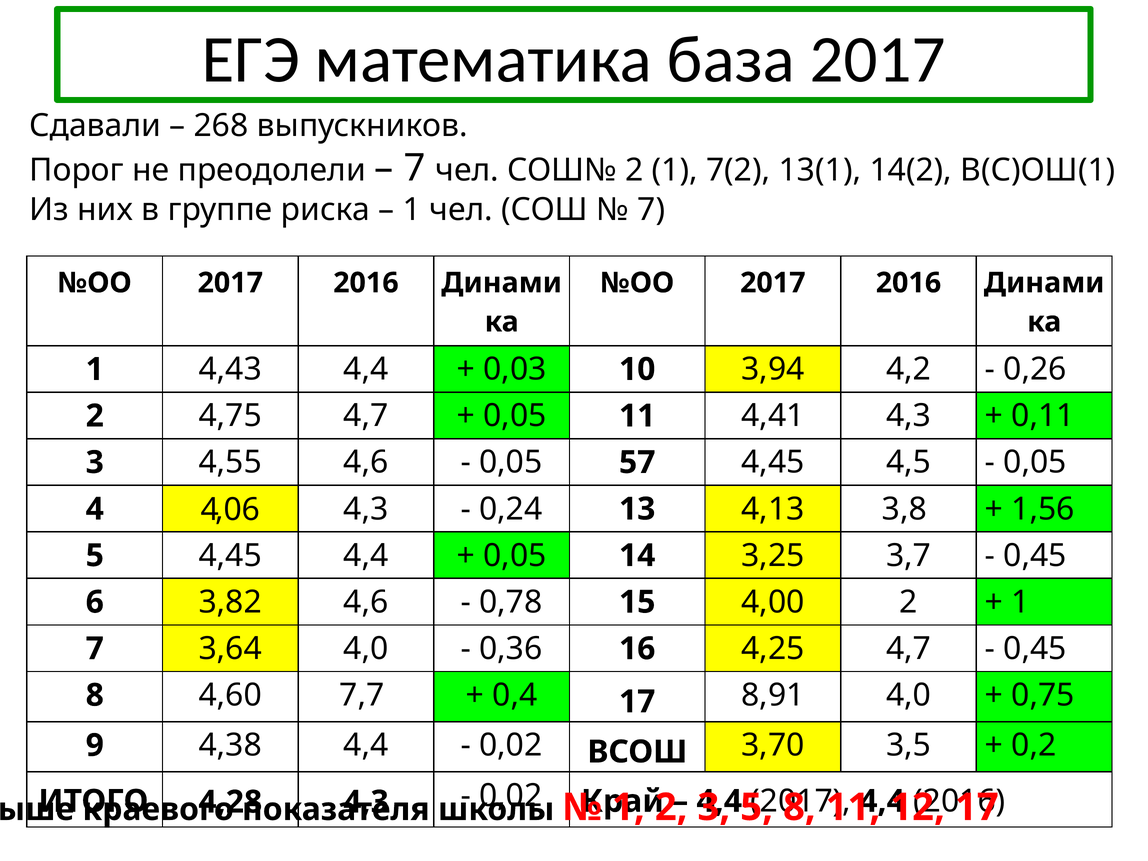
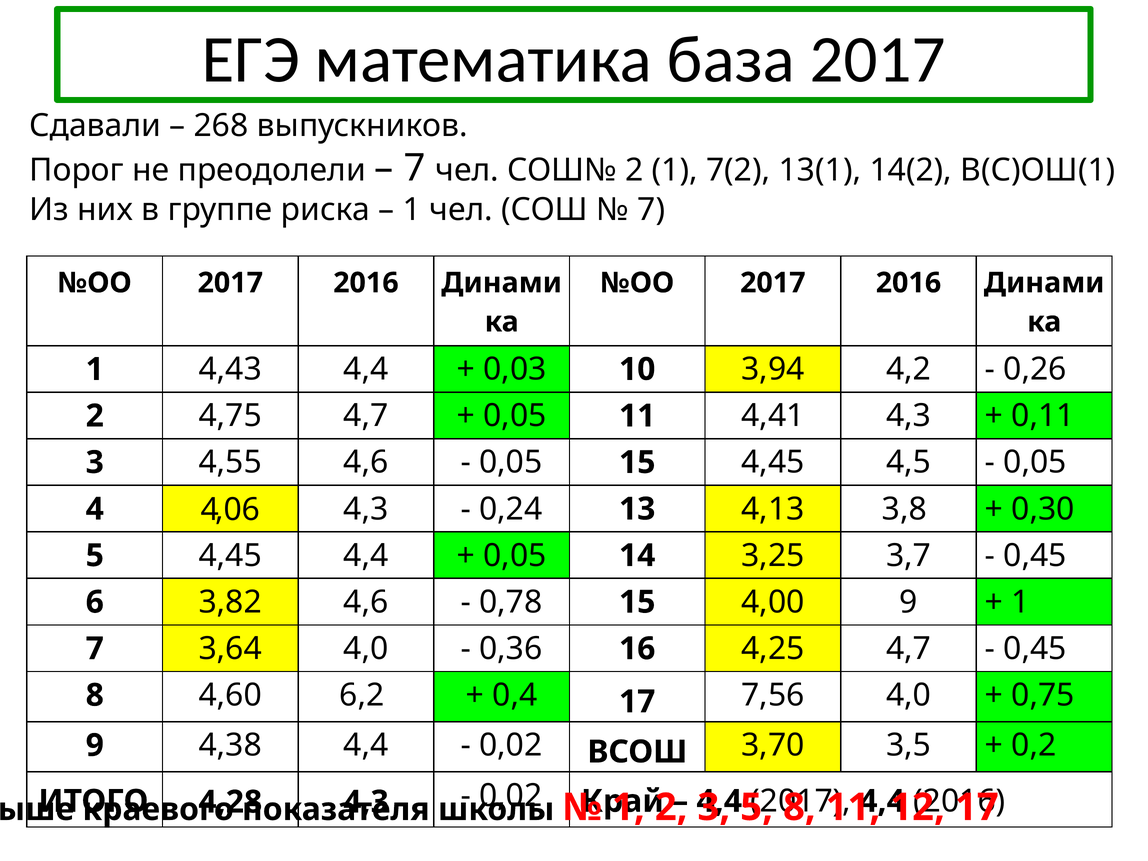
0,05 57: 57 -> 15 (637, 462)
1,56: 1,56 -> 0,30 (1043, 509)
4,00 2: 2 -> 9 (909, 602)
7,7: 7,7 -> 6,2 (362, 695)
8,91: 8,91 -> 7,56 (773, 695)
